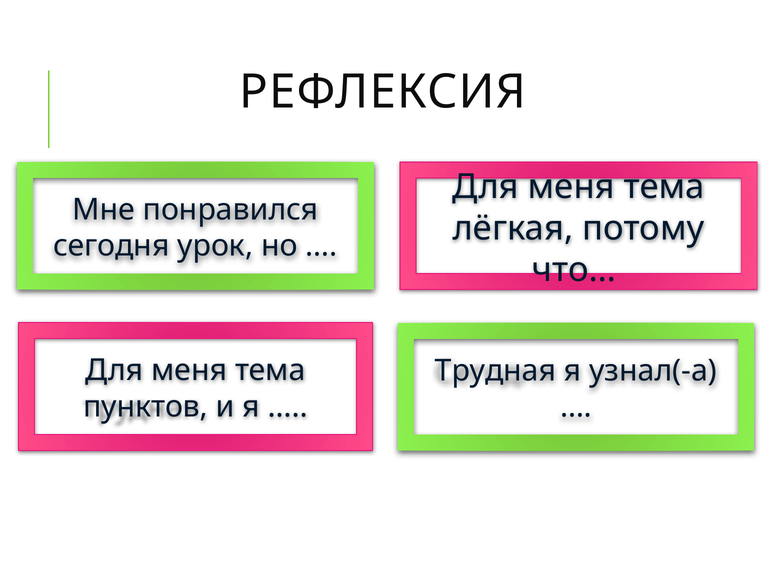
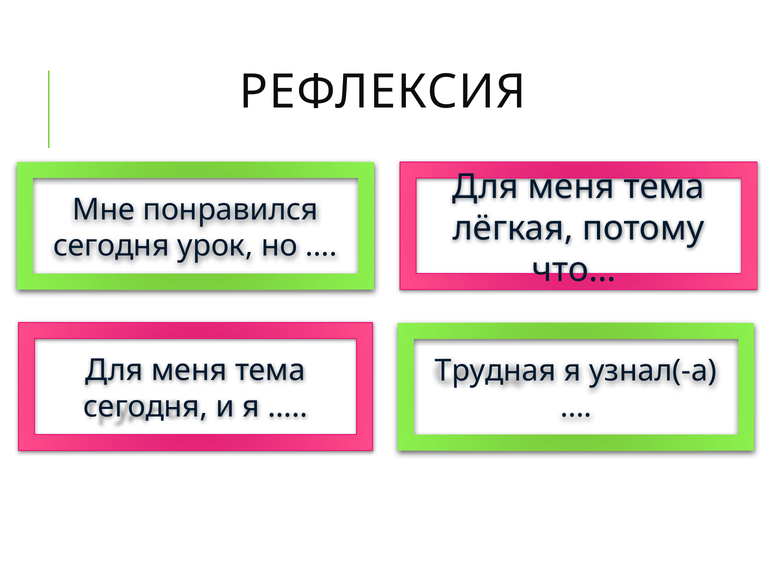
пунктов: пунктов -> сегодня (146, 407)
